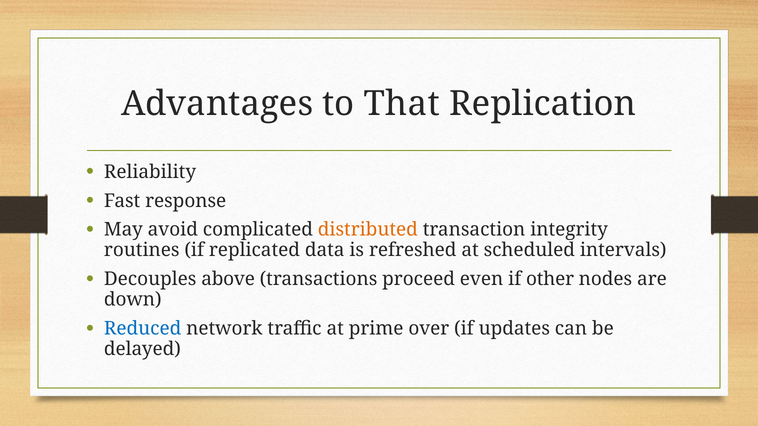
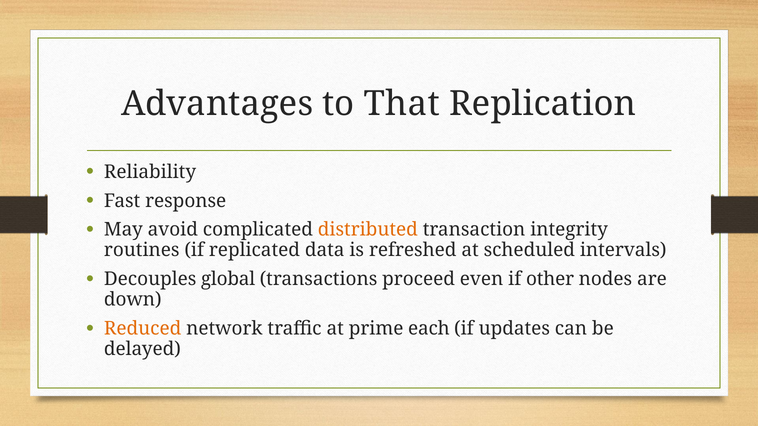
above: above -> global (228, 279)
Reduced colour: blue -> orange (143, 329)
over: over -> each (429, 329)
